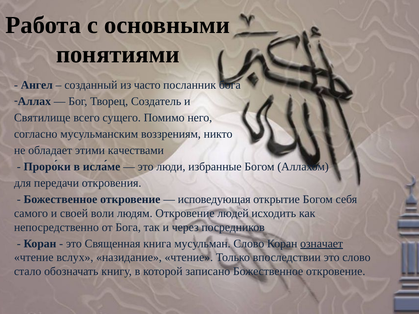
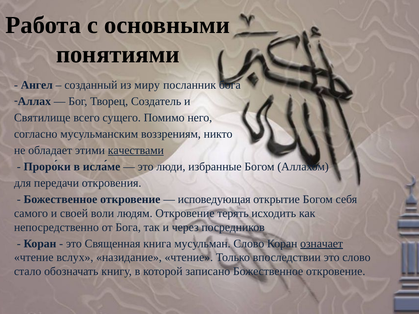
часто: часто -> миру (147, 85)
качествами underline: none -> present (136, 150)
людей: людей -> терять (233, 213)
